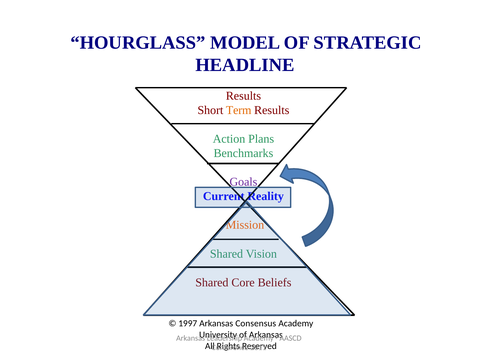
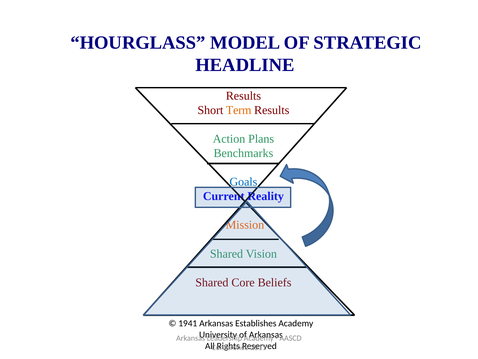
Goals colour: purple -> blue (243, 182)
1997: 1997 -> 1941 (188, 323)
Consensus: Consensus -> Establishes (256, 323)
